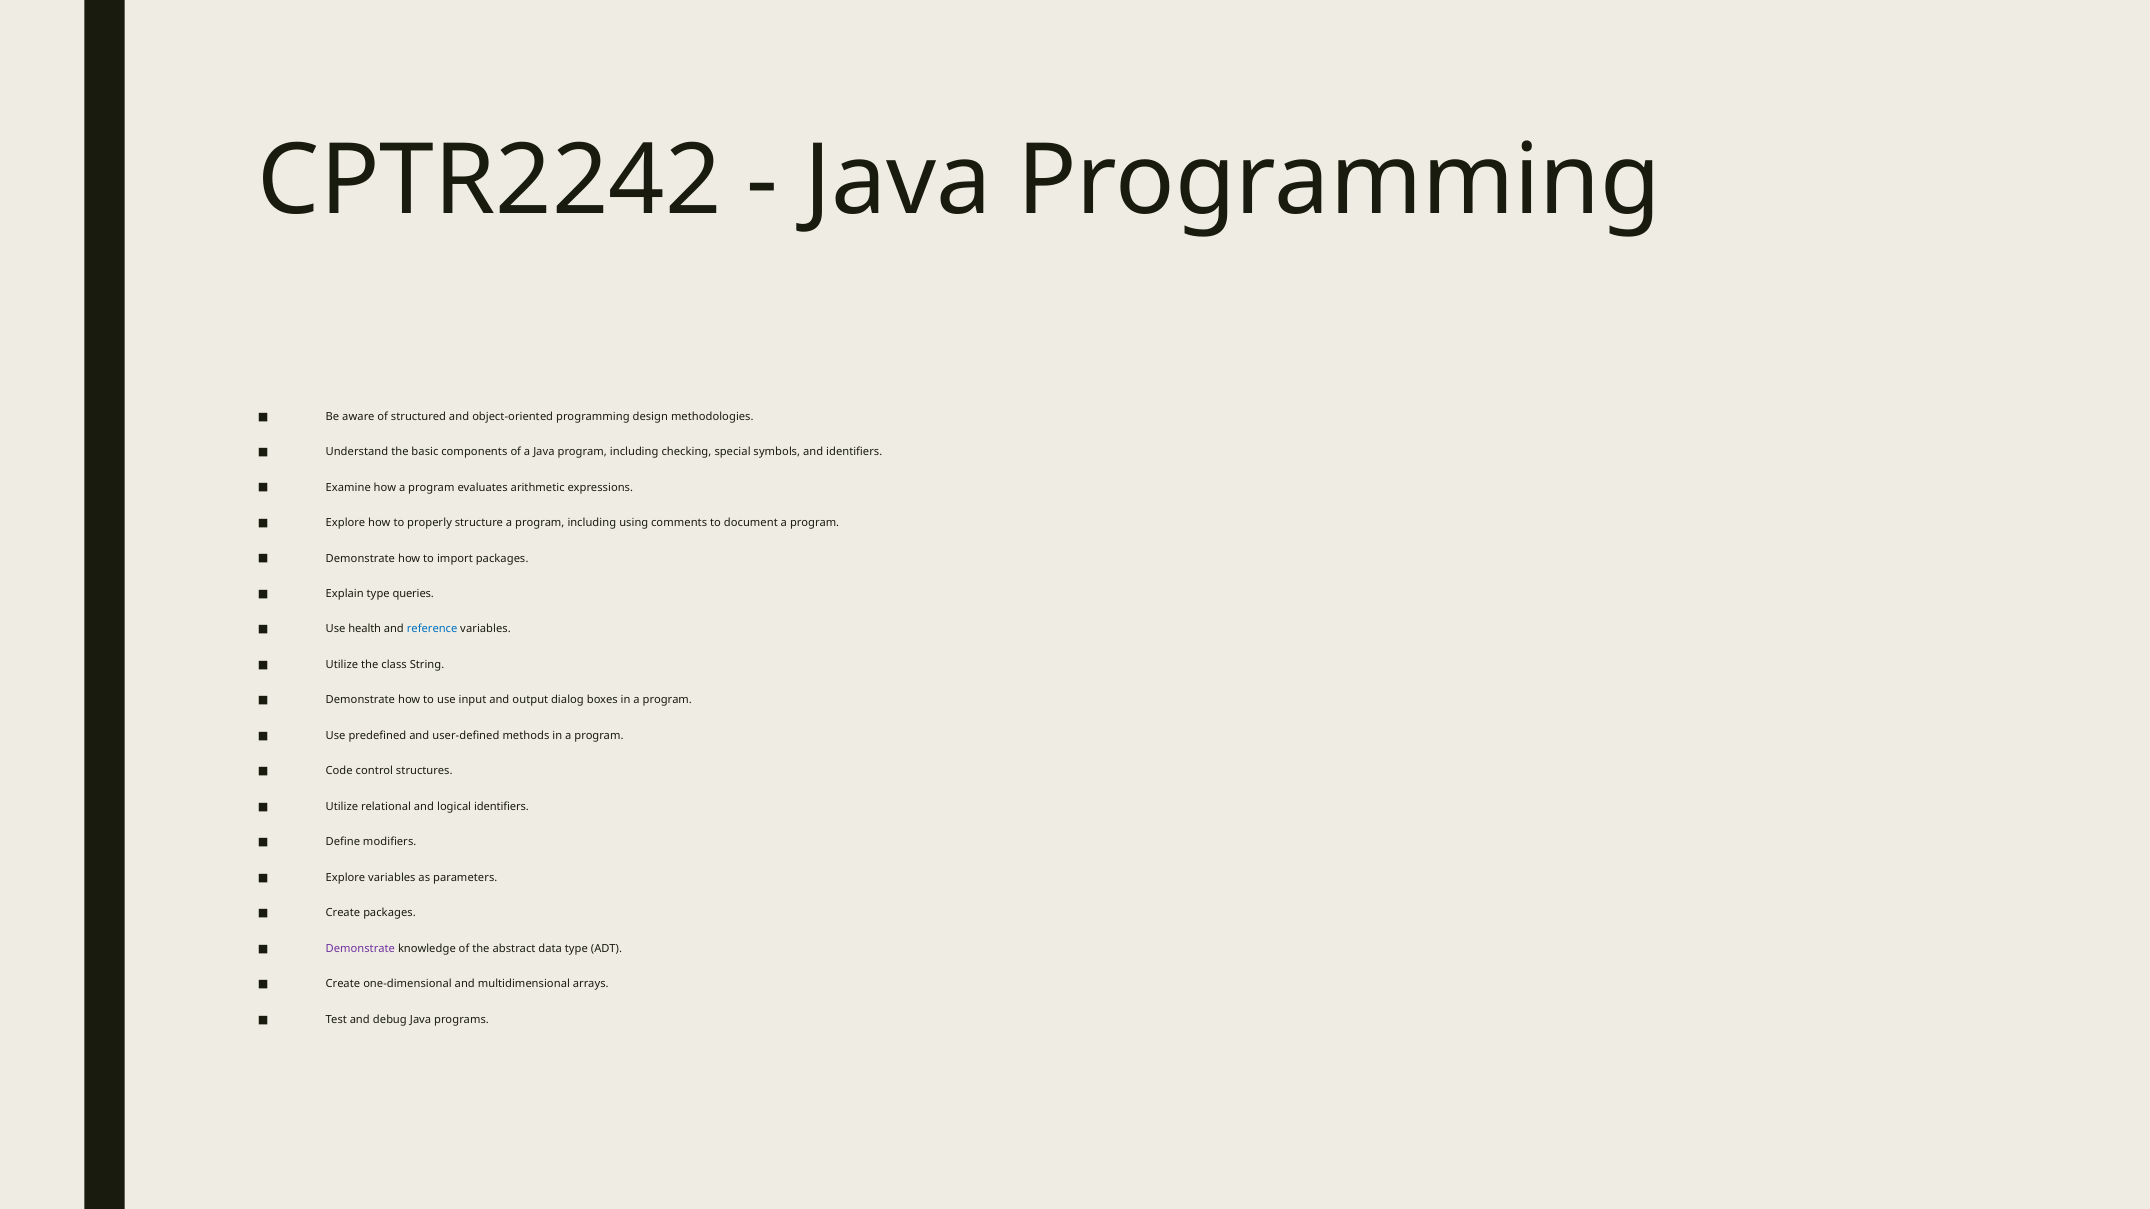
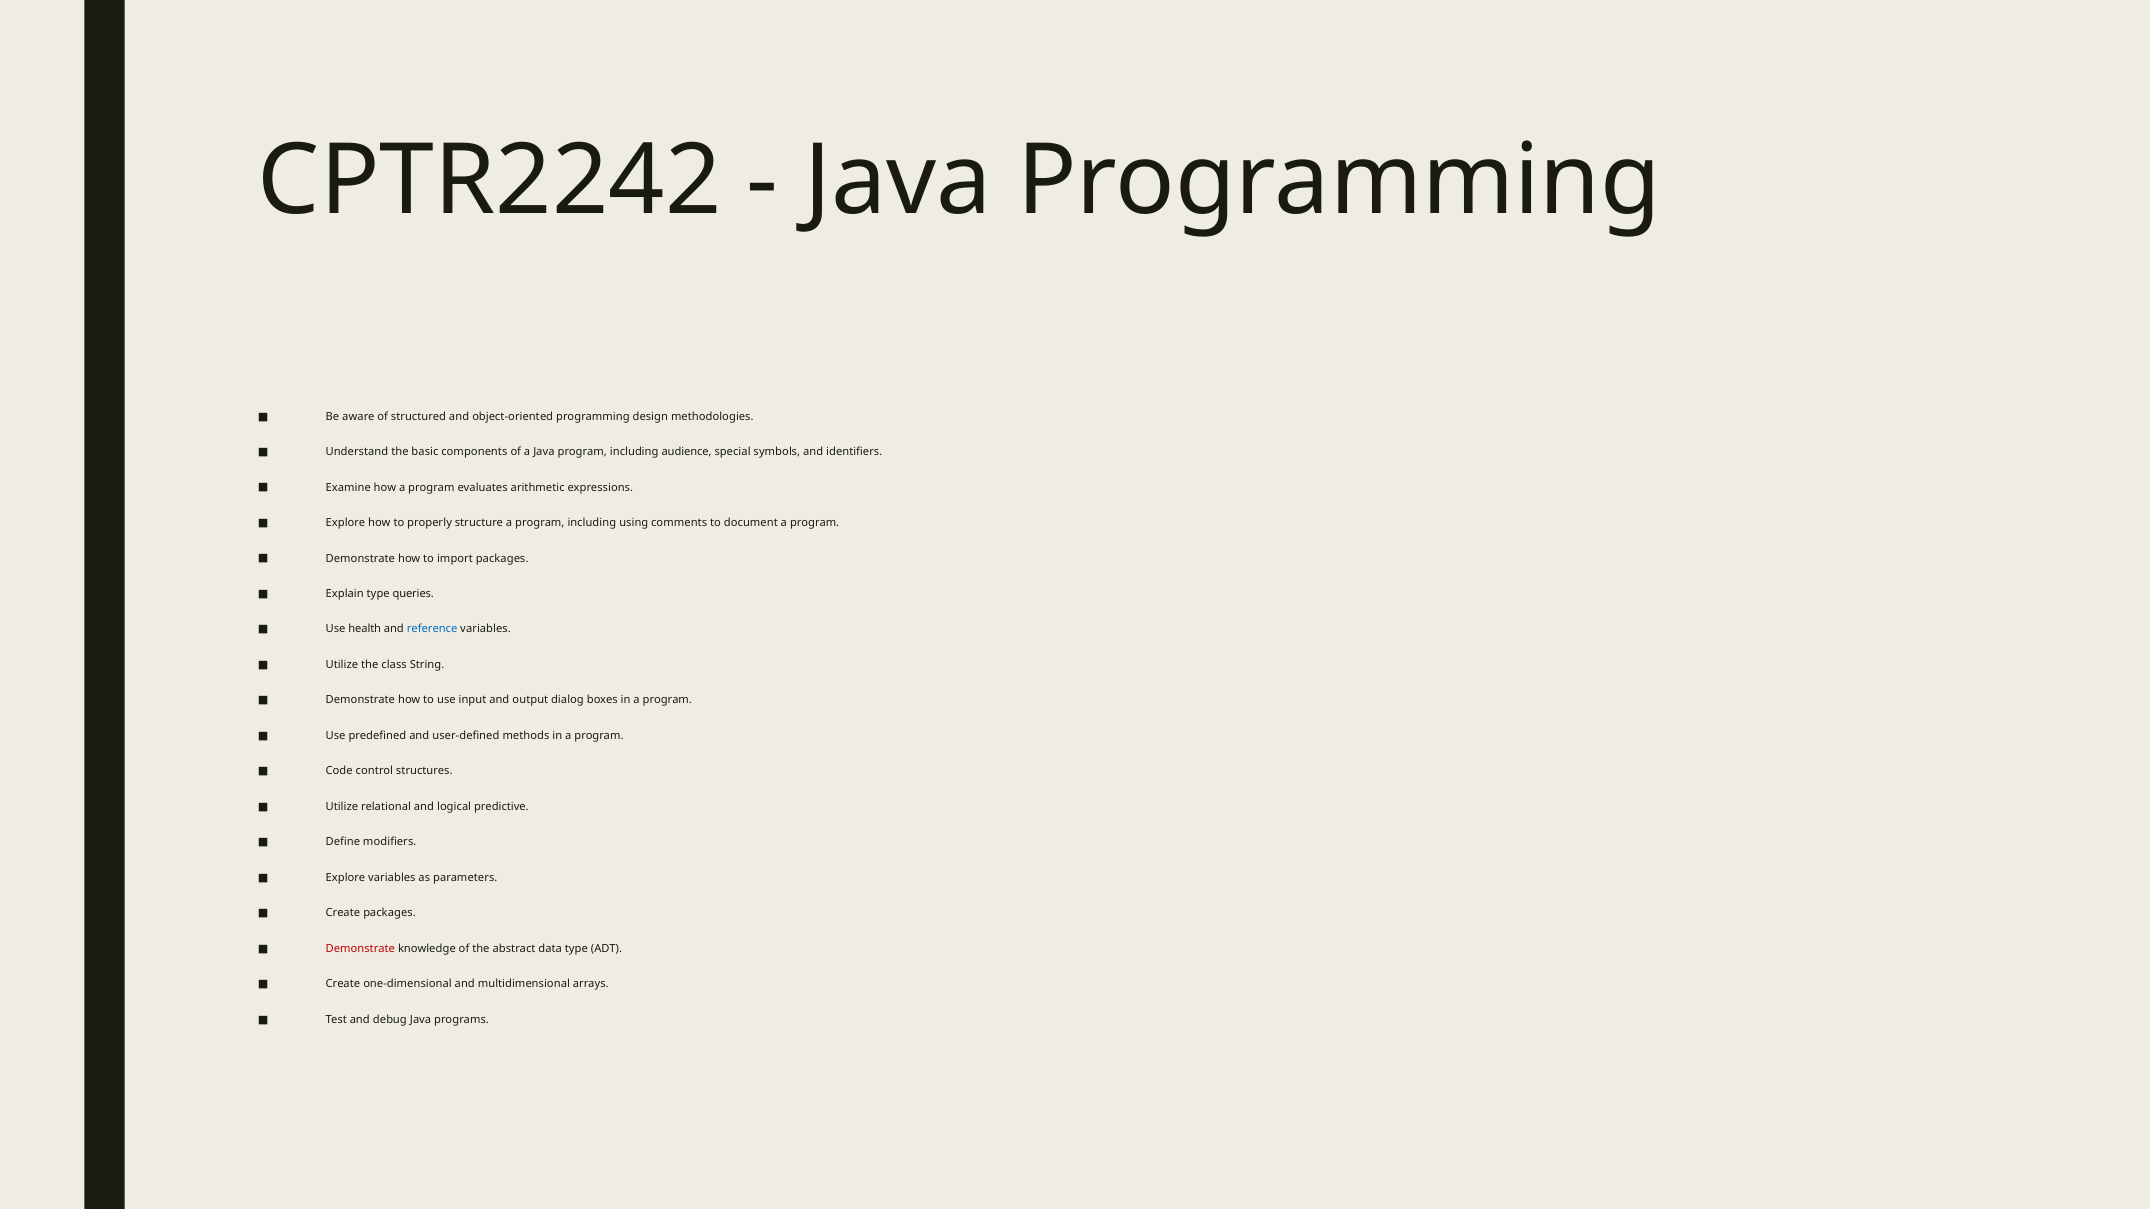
checking: checking -> audience (687, 452)
logical identifiers: identifiers -> predictive (501, 807)
Demonstrate colour: purple -> red (360, 949)
